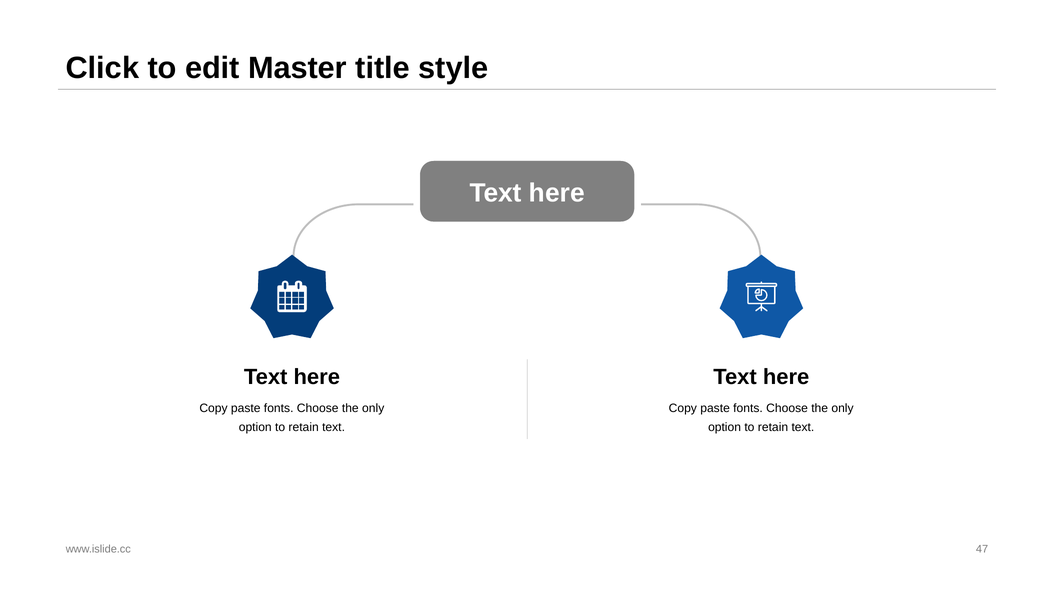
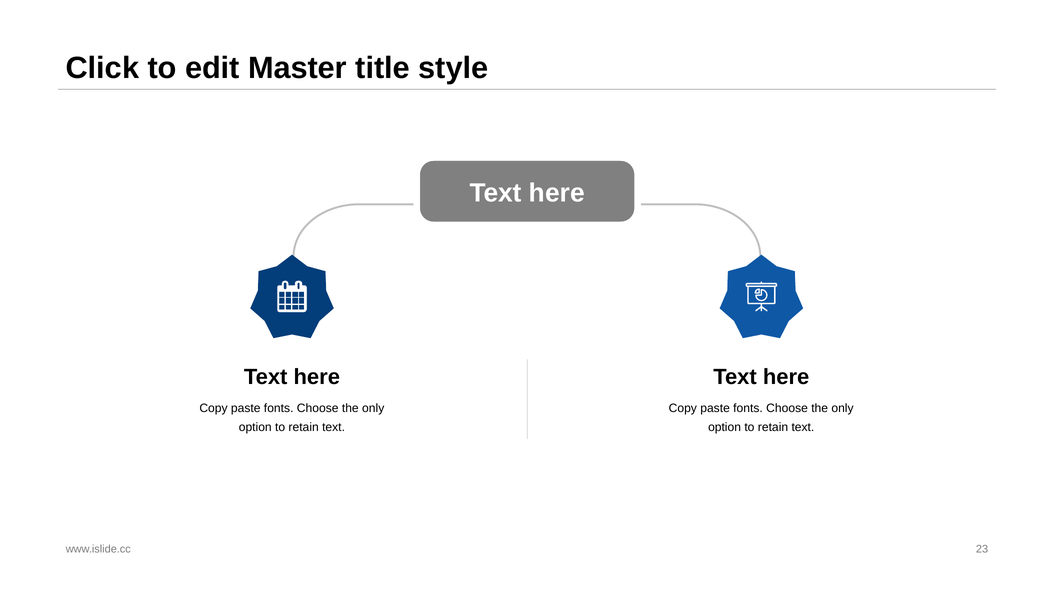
47: 47 -> 23 (982, 549)
